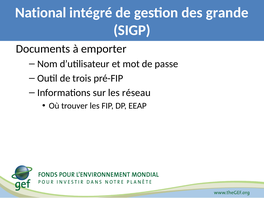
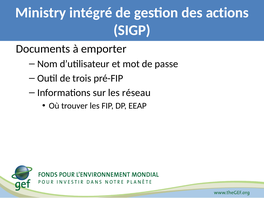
National: National -> Ministry (41, 13)
grande: grande -> actions (227, 13)
